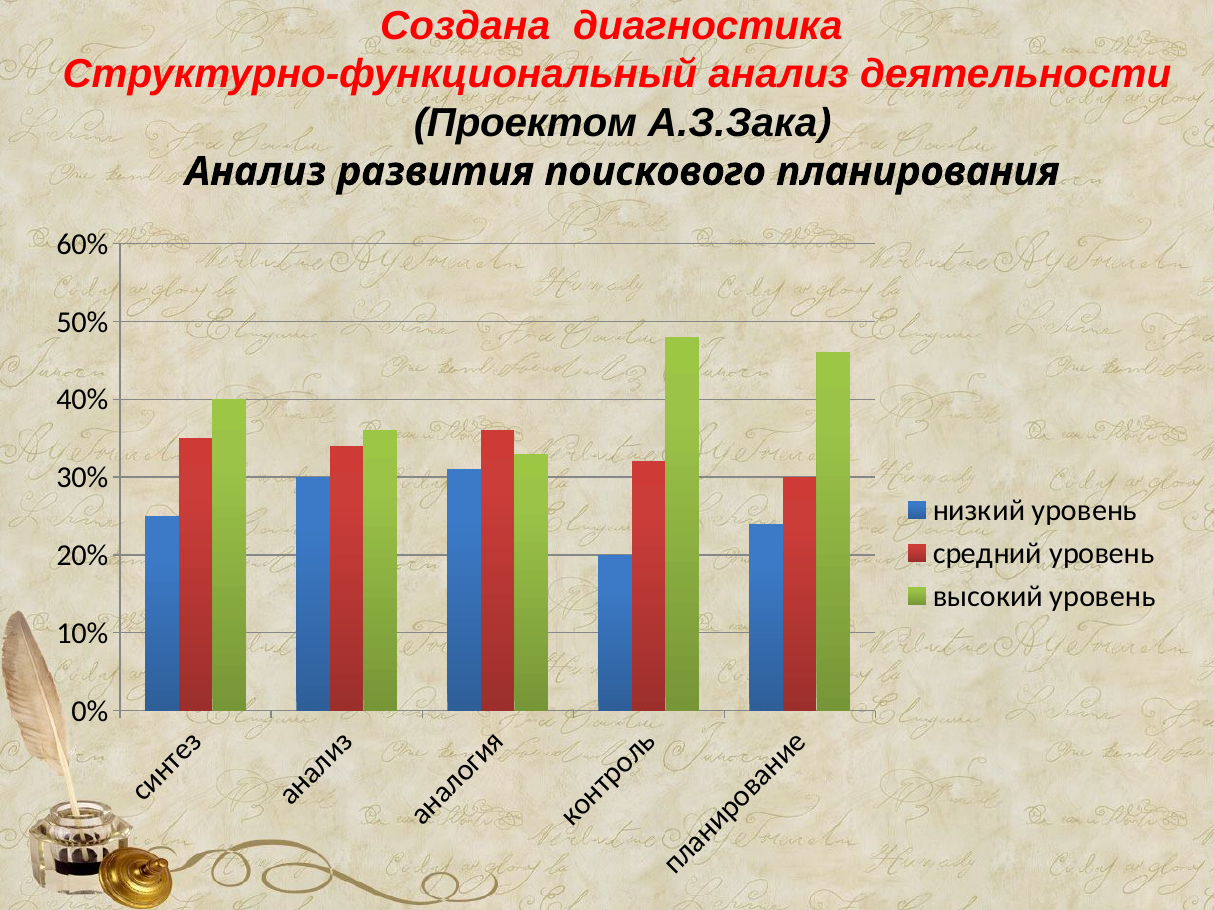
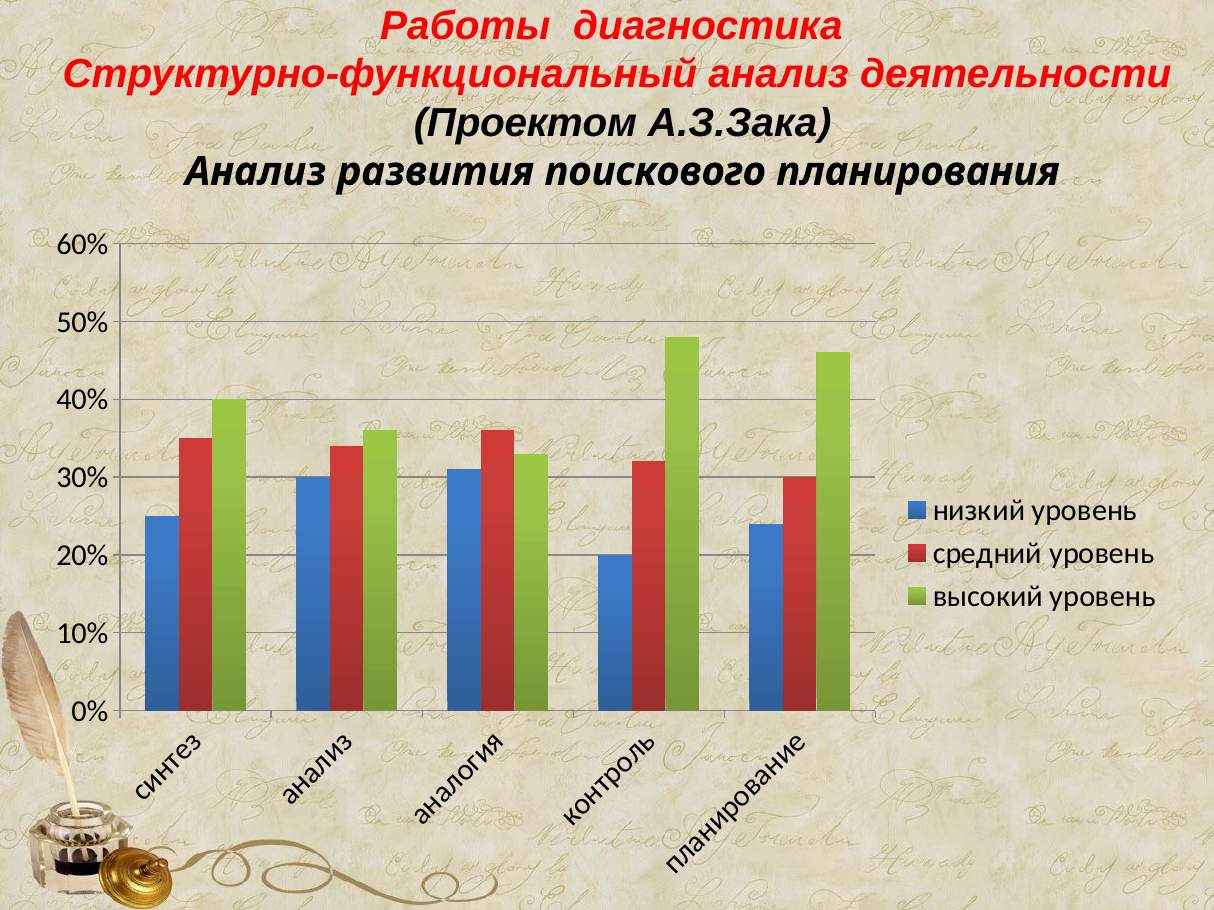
Создана: Создана -> Работы (465, 26)
